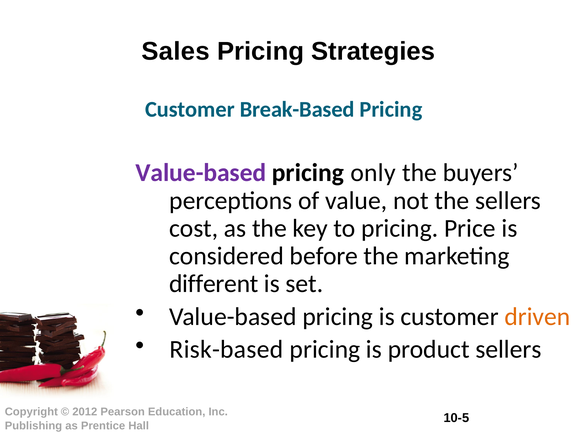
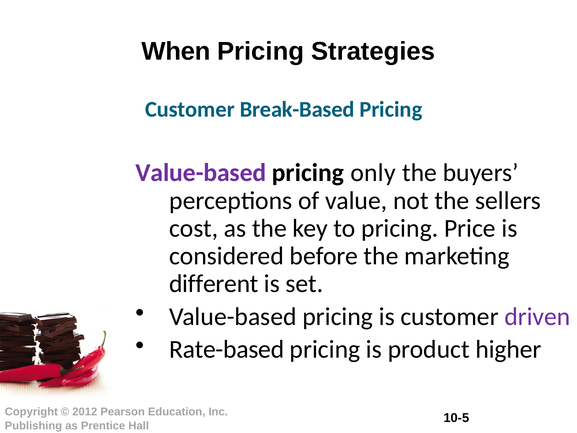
Sales: Sales -> When (176, 51)
driven colour: orange -> purple (537, 316)
Risk-based: Risk-based -> Rate-based (227, 349)
product sellers: sellers -> higher (508, 349)
